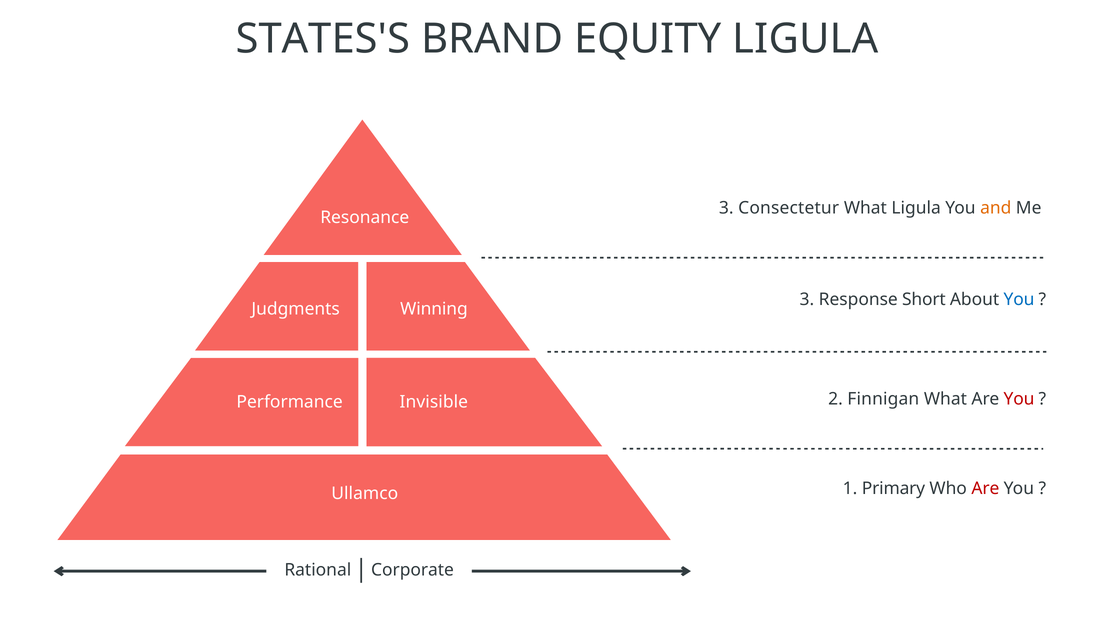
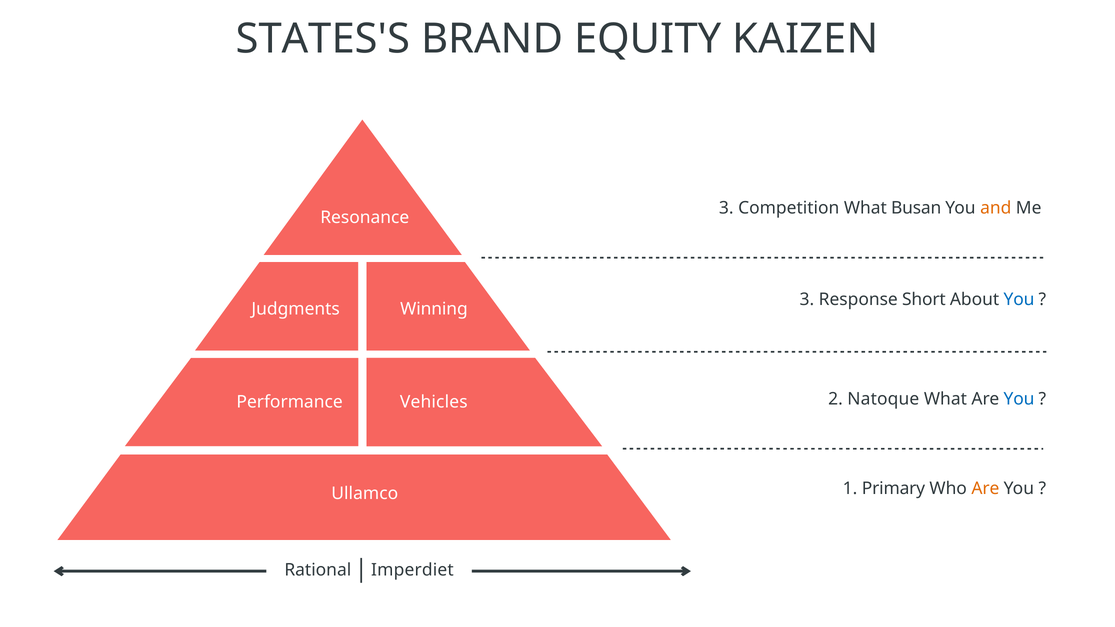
EQUITY LIGULA: LIGULA -> KAIZEN (805, 39)
Consectetur: Consectetur -> Competition (789, 208)
What Ligula: Ligula -> Busan (916, 208)
Finnigan: Finnigan -> Natoque (883, 399)
You colour: red -> blue (1019, 399)
Invisible: Invisible -> Vehicles (434, 402)
Are colour: red -> orange (985, 489)
Corporate: Corporate -> Imperdiet (412, 570)
